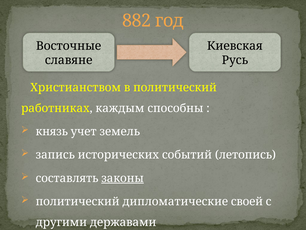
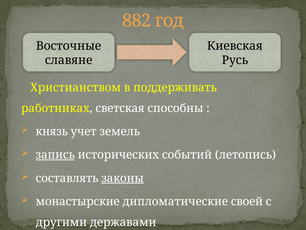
в политический: политический -> поддерживать (175, 87)
каждым: каждым -> светская (120, 108)
запись underline: none -> present (55, 155)
политический: политический -> монастырские (78, 201)
